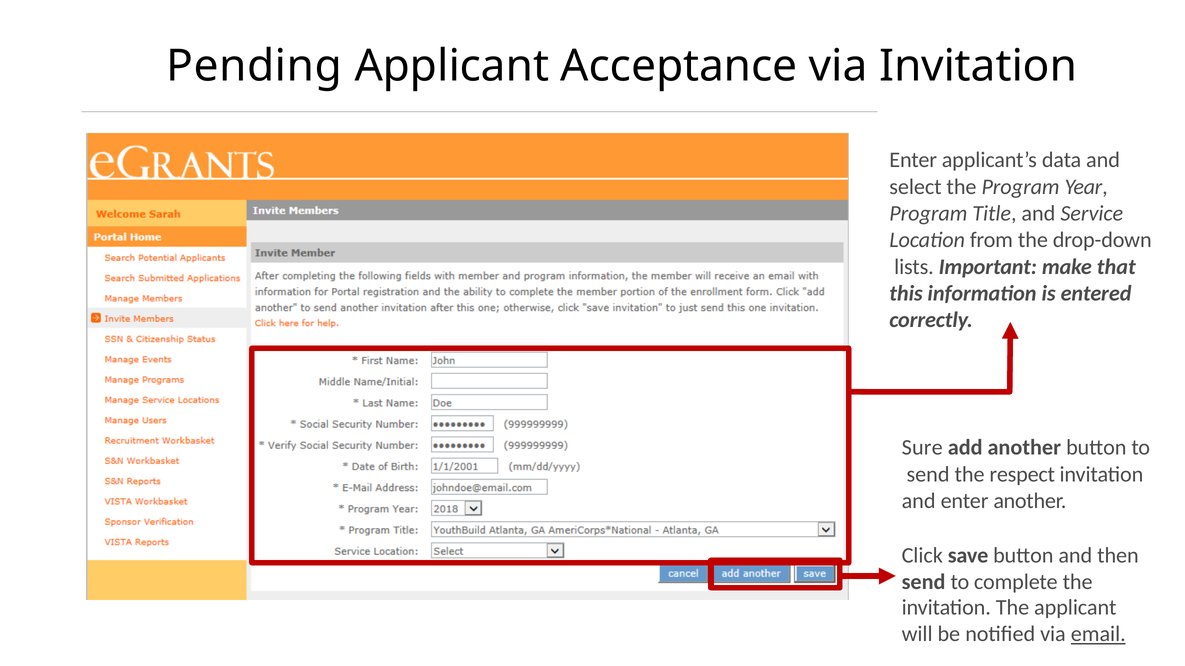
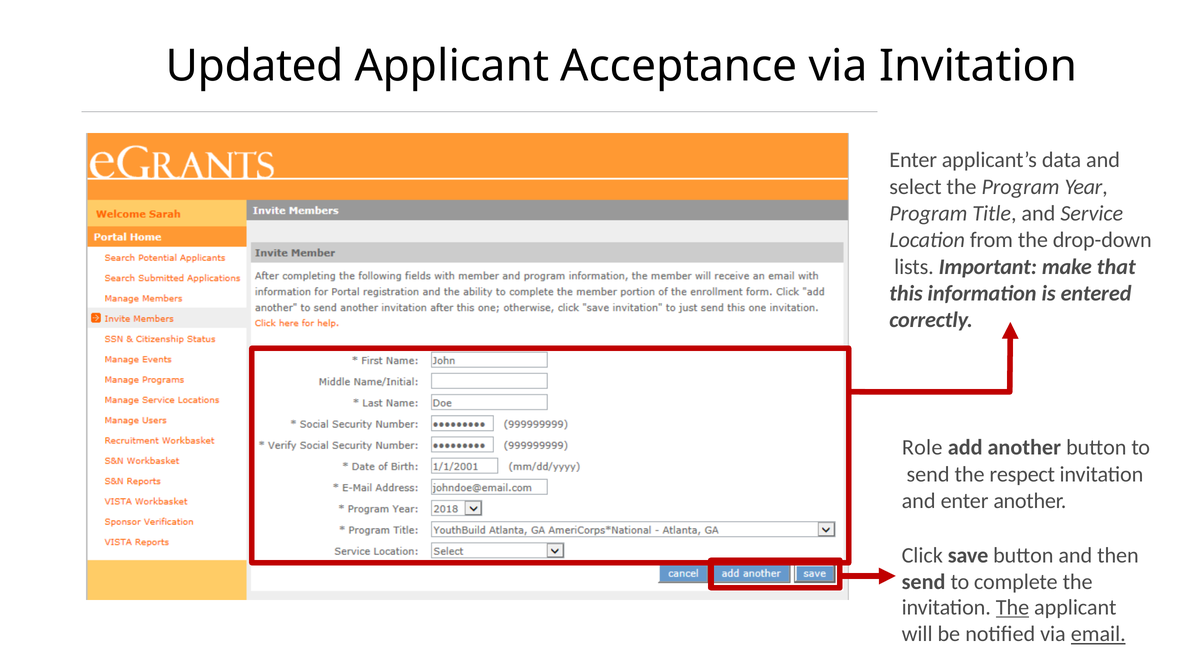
Pending: Pending -> Updated (255, 66)
Sure: Sure -> Role (922, 448)
The underline: none -> present (1013, 608)
